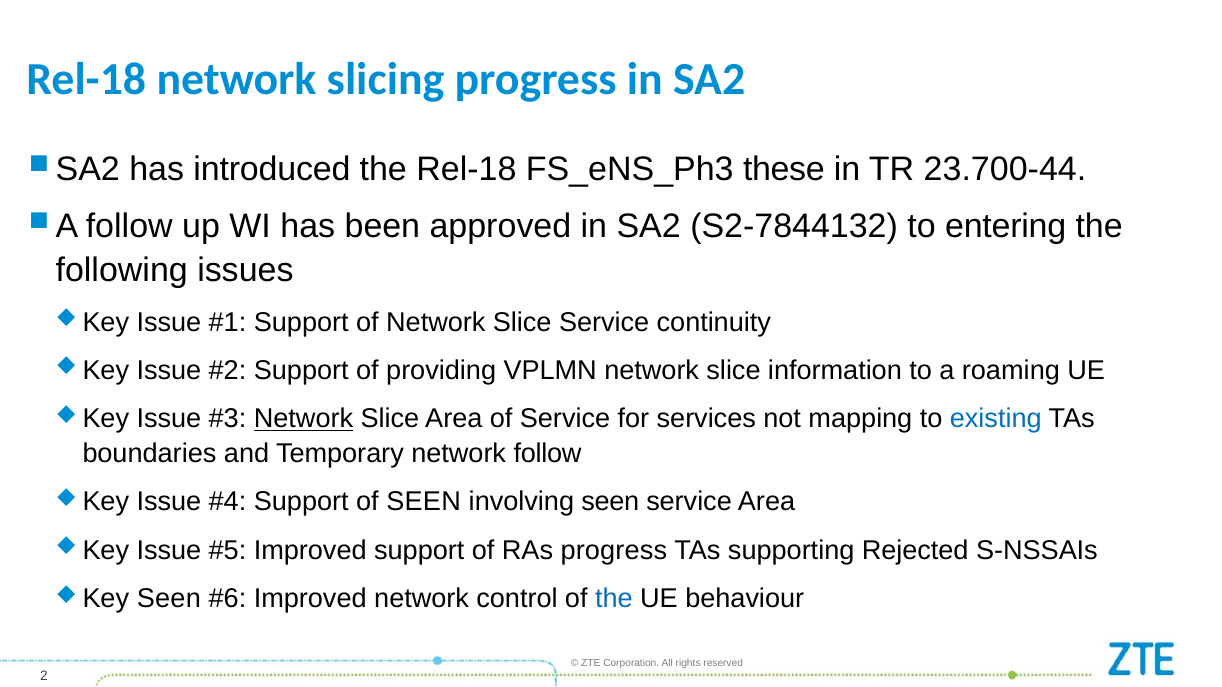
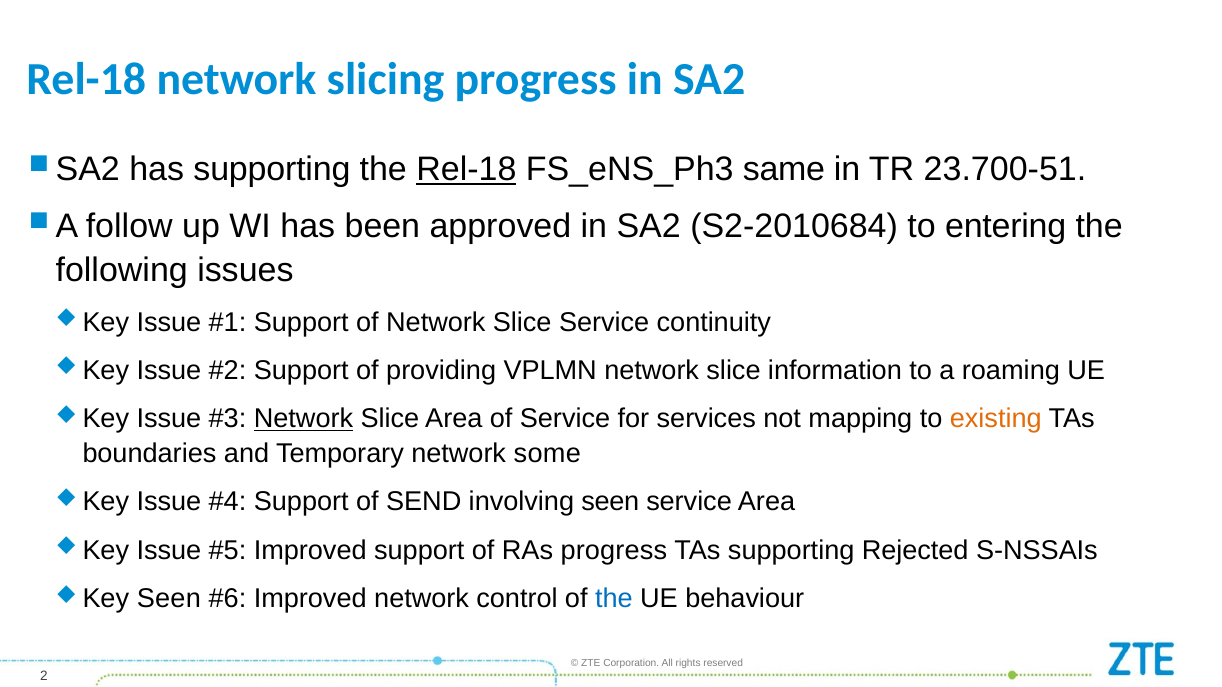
has introduced: introduced -> supporting (272, 170)
Rel-18 underline: none -> present (466, 170)
these: these -> same (784, 170)
23.700-44: 23.700-44 -> 23.700-51 (1005, 170)
S2-7844132: S2-7844132 -> S2-2010684 (794, 227)
existing colour: blue -> orange (996, 419)
network follow: follow -> some (547, 454)
of SEEN: SEEN -> SEND (424, 502)
